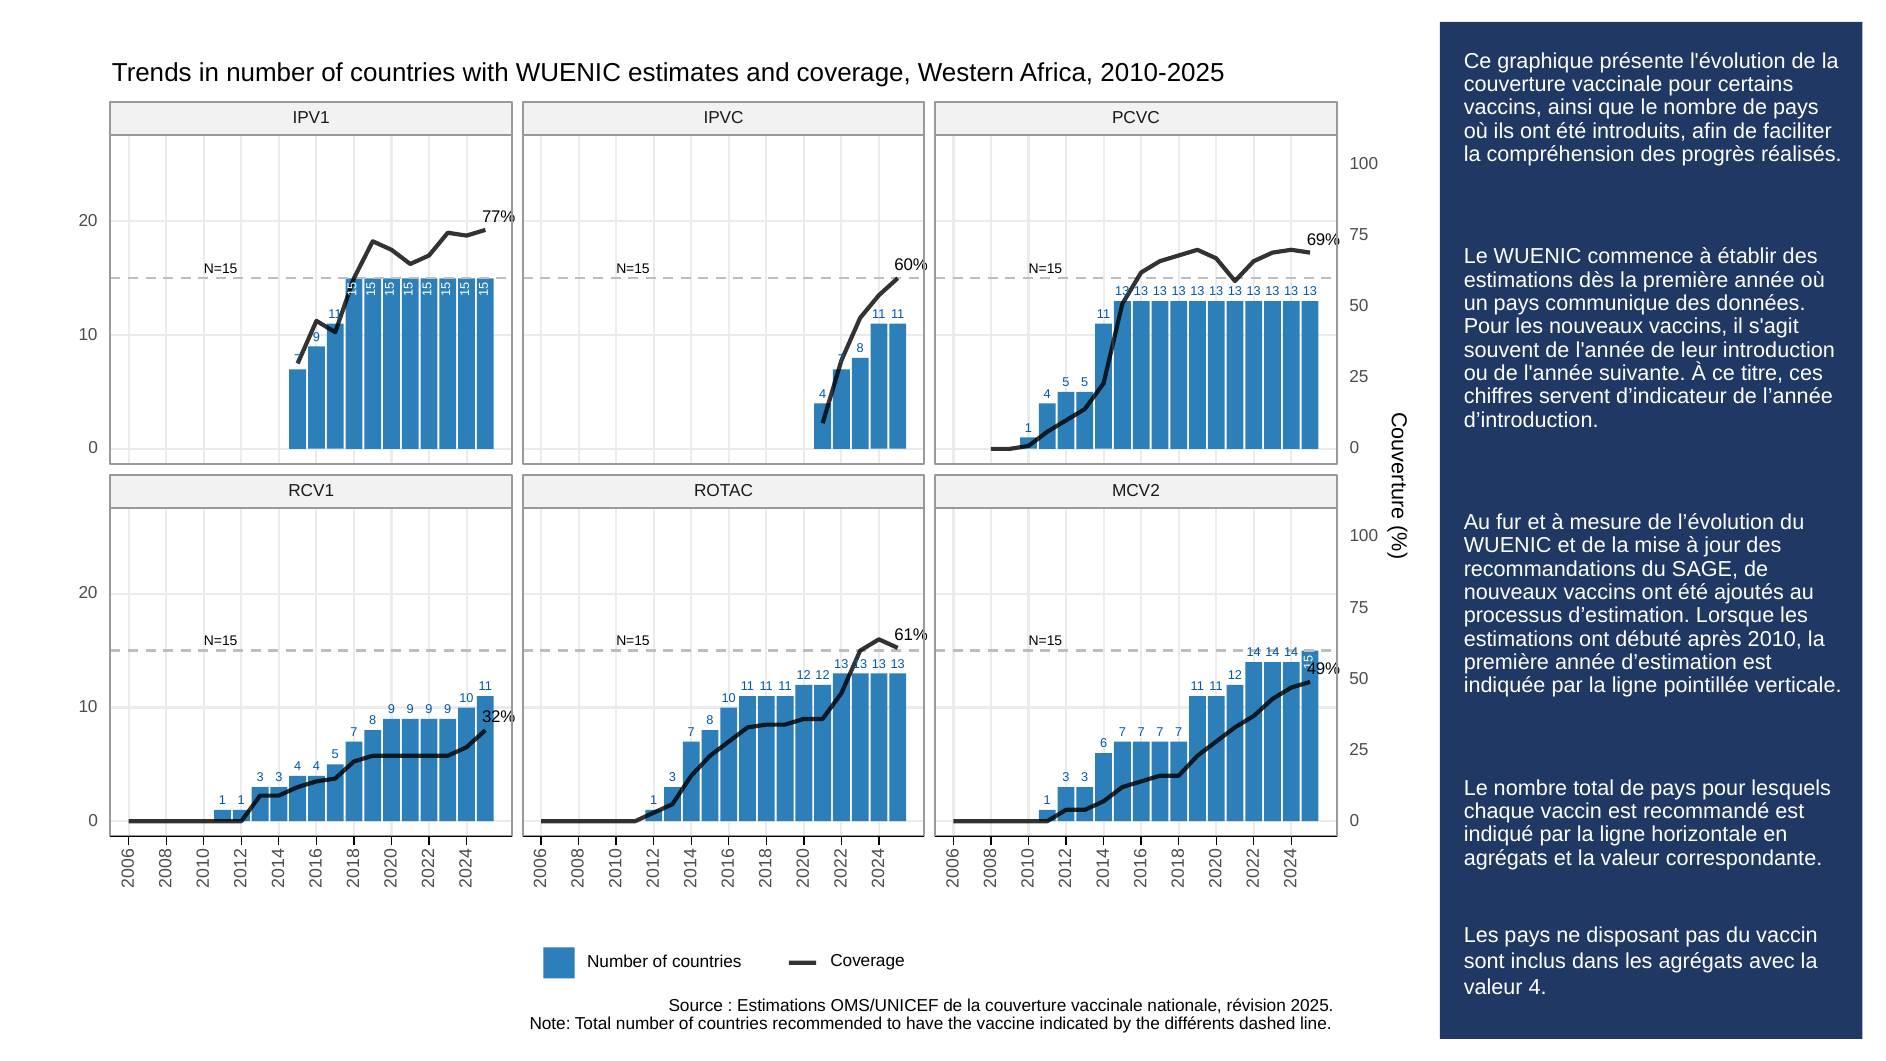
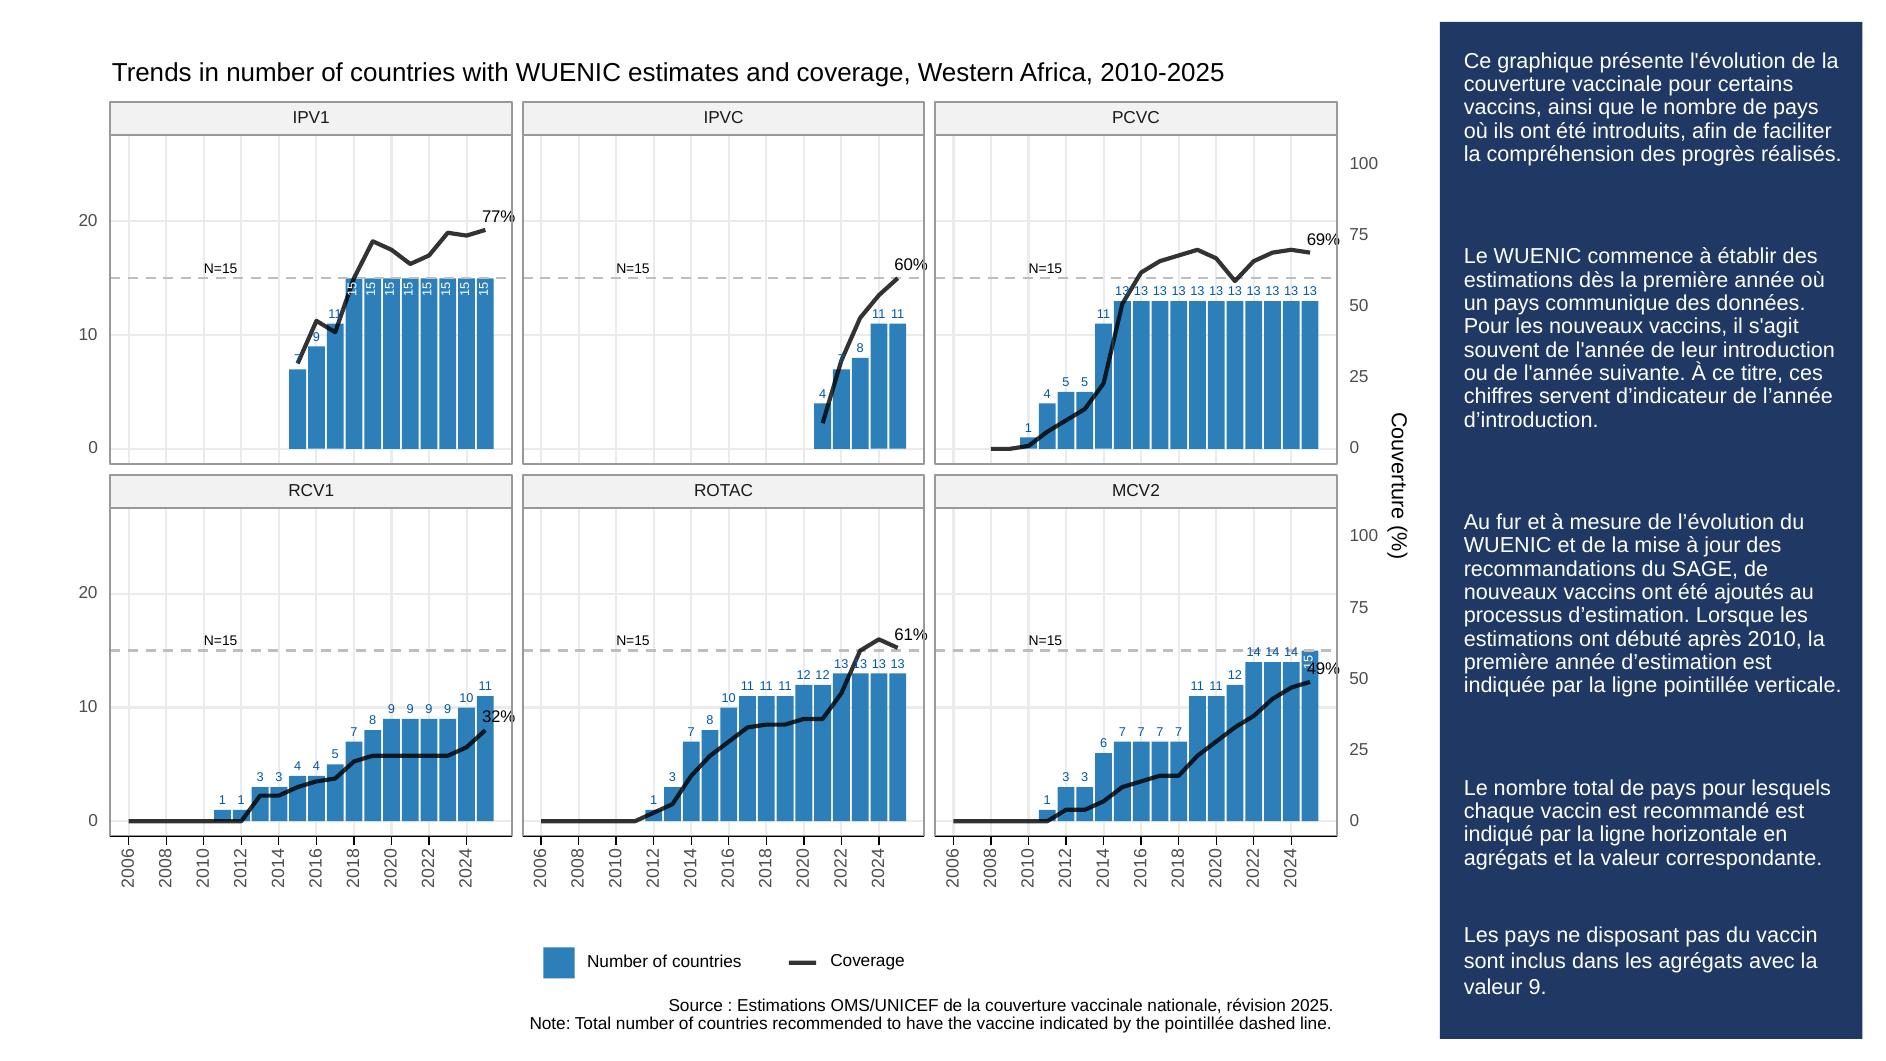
valeur 4: 4 -> 9 (1538, 987)
the différents: différents -> pointillée (1199, 1024)
